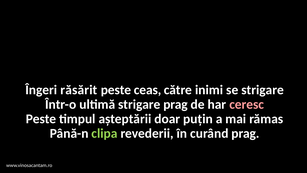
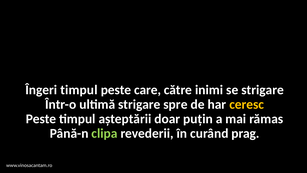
Îngeri răsărit: răsărit -> timpul (79, 90)
ceas: ceas -> care (148, 90)
strigare prag: prag -> spre (175, 104)
ceresc colour: pink -> yellow (247, 104)
